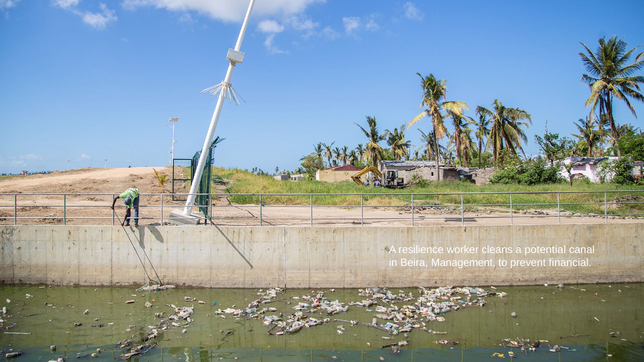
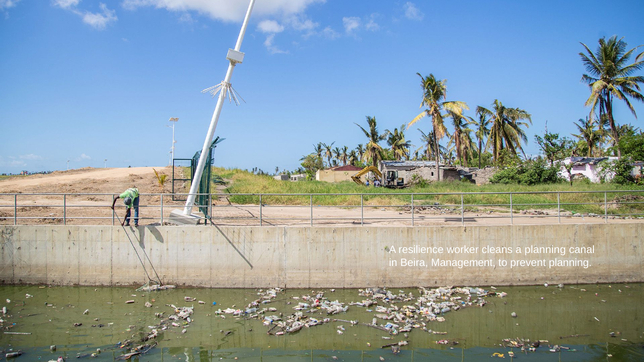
a potential: potential -> planning (545, 250)
prevent financial: financial -> planning (570, 263)
